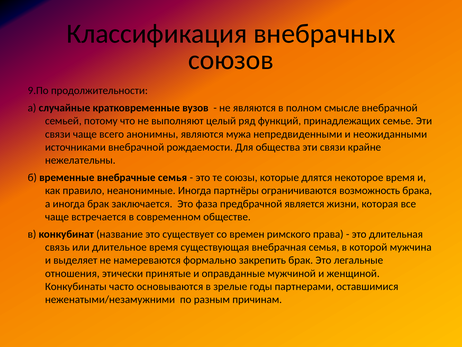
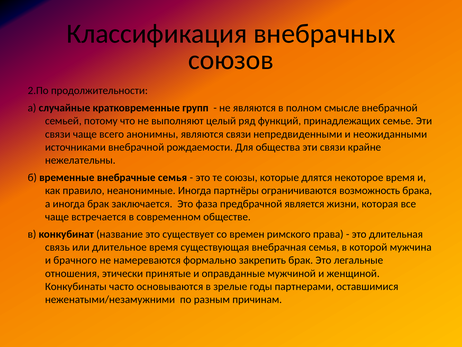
9.По: 9.По -> 2.По (38, 90)
вузов: вузов -> групп (195, 108)
являются мужа: мужа -> связи (239, 134)
выделяет: выделяет -> брачного (75, 260)
